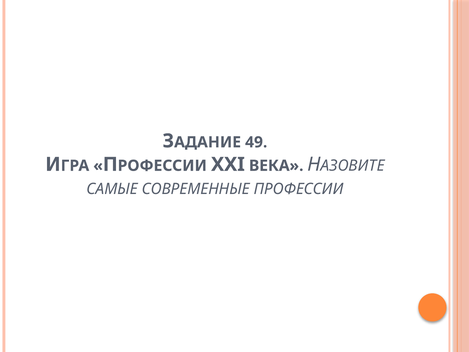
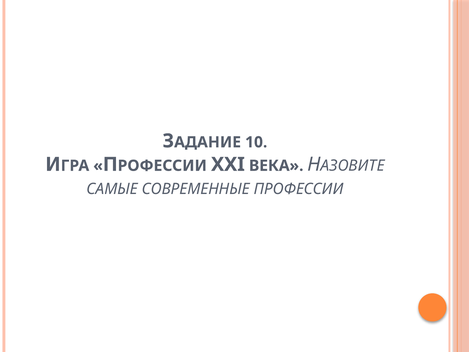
49: 49 -> 10 (256, 142)
